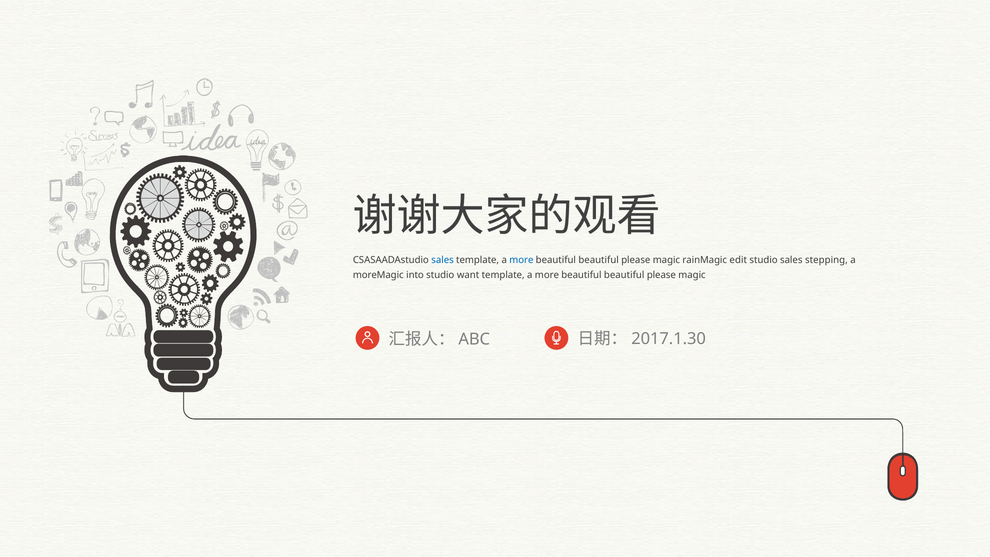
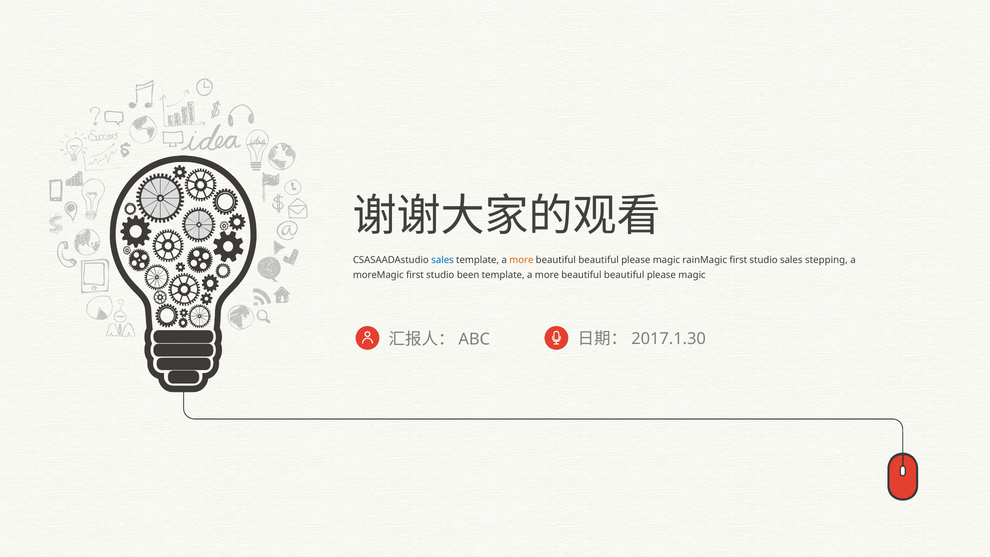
more colour: blue -> orange (521, 260)
rainMagic edit: edit -> first (738, 260)
moreMagic into: into -> first (415, 275)
want: want -> been (468, 275)
